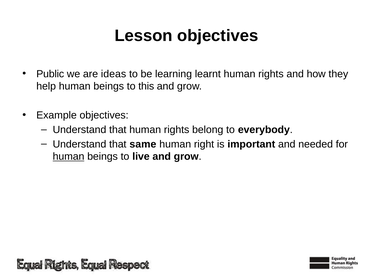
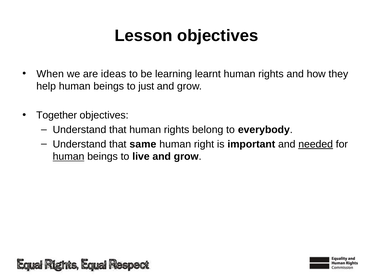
Public: Public -> When (50, 74)
this: this -> just (146, 87)
Example: Example -> Together (57, 116)
needed underline: none -> present (316, 145)
